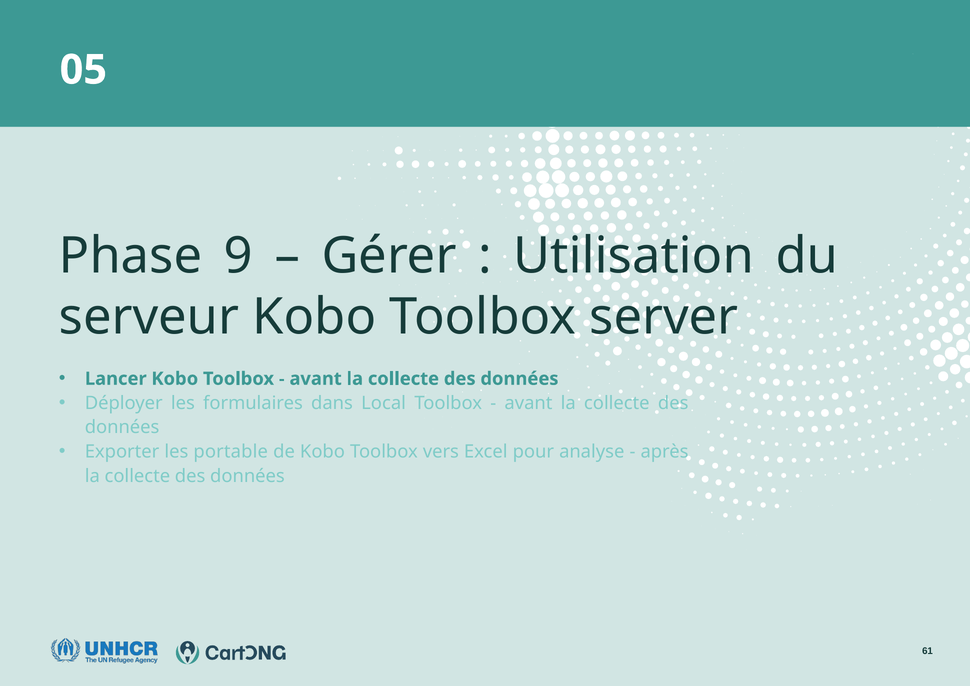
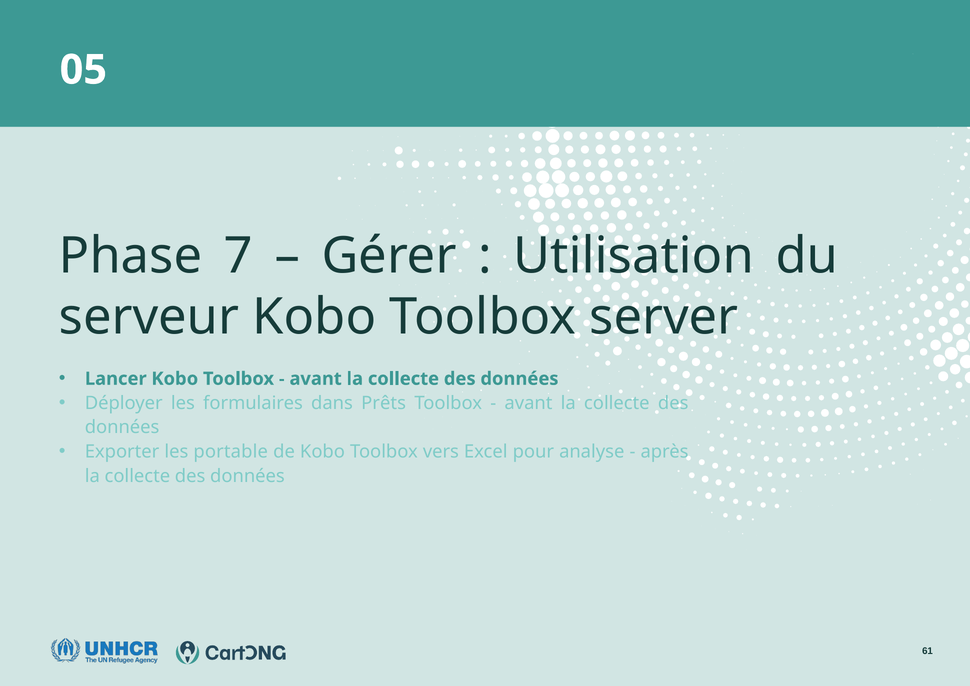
9: 9 -> 7 (238, 256)
Local: Local -> Prêts (384, 403)
